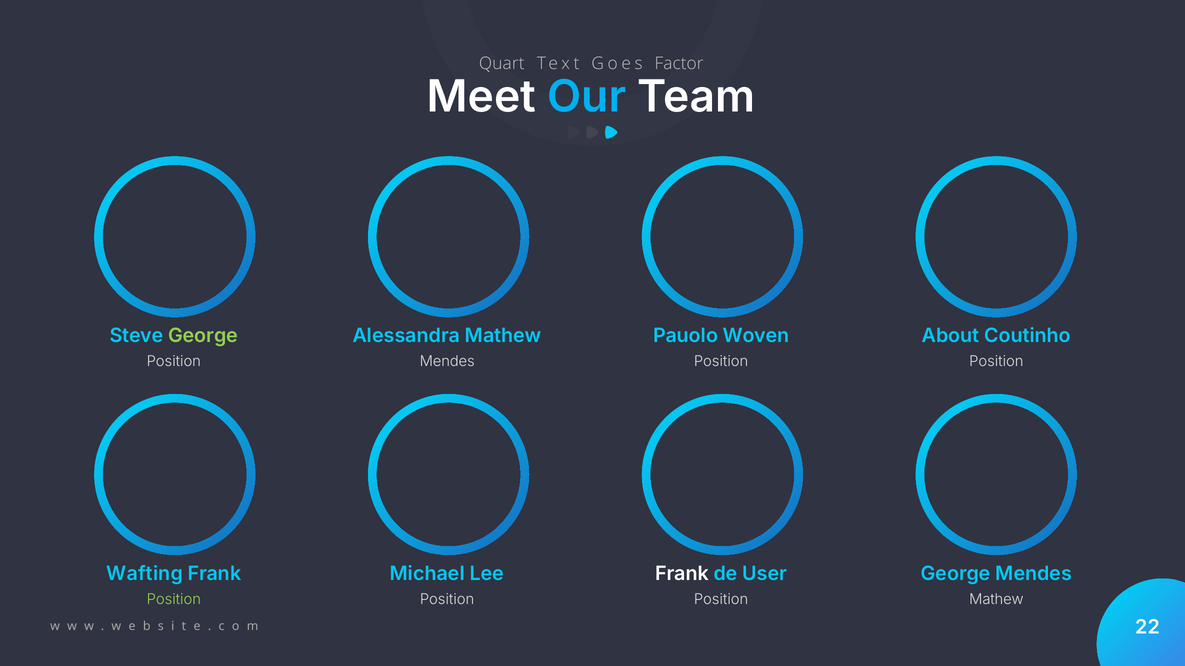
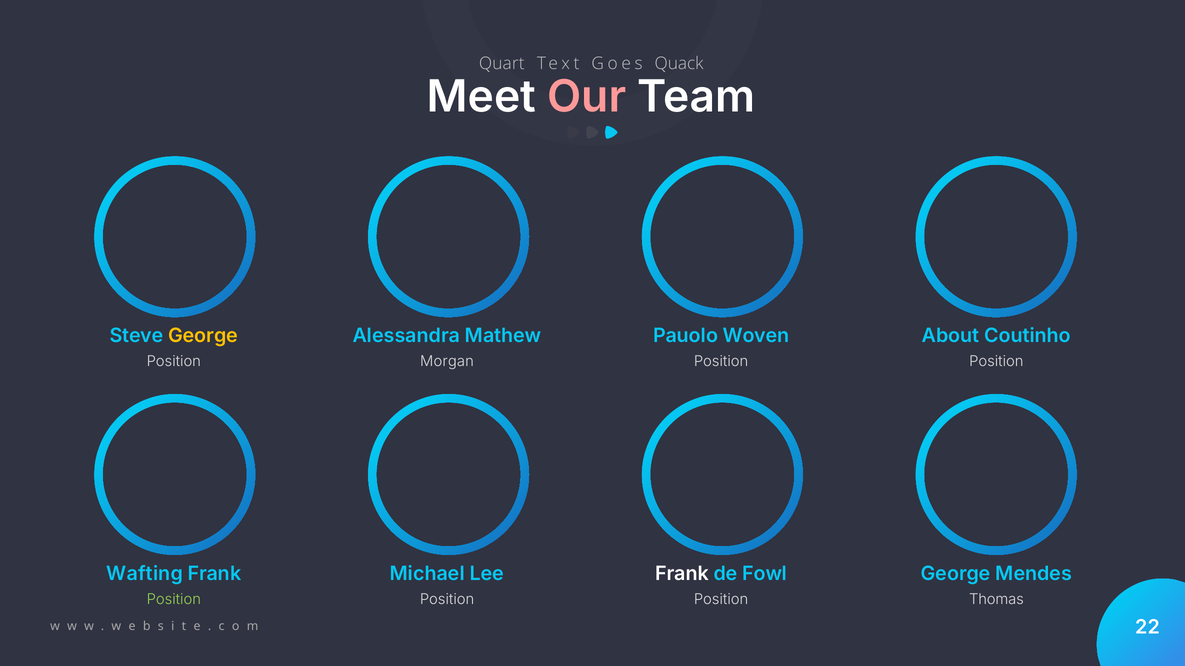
Factor: Factor -> Quack (679, 63)
Our colour: light blue -> pink (587, 97)
George colour: light green -> yellow (203, 336)
Mendes: Mendes -> Morgan (447, 362)
User: User -> Fowl (765, 574)
Mathew: Mathew -> Thomas (996, 600)
